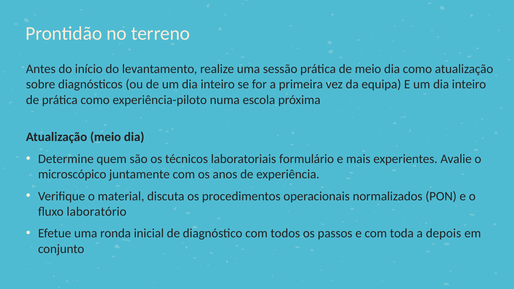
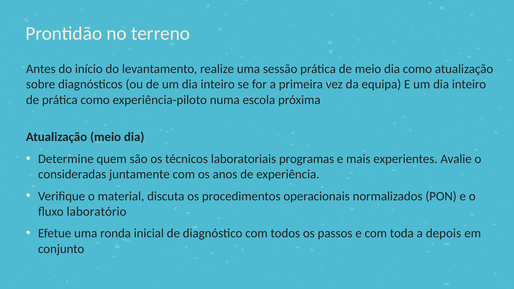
formulário: formulário -> programas (307, 159)
microscópico: microscópico -> consideradas (72, 174)
